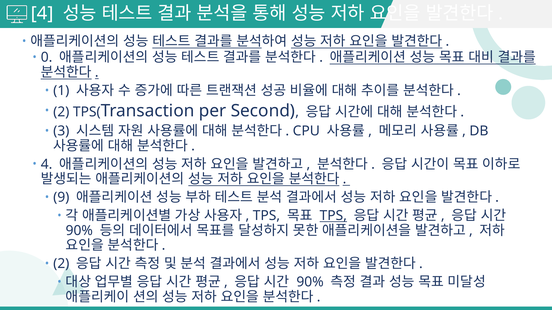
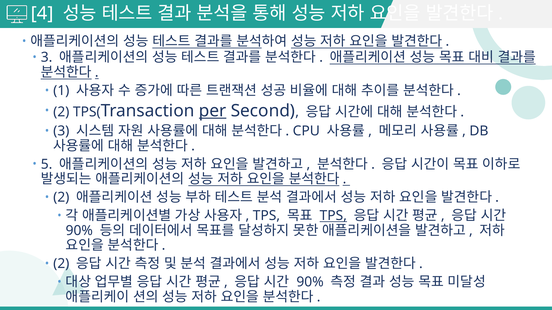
0: 0 -> 3 (47, 57)
per underline: none -> present (213, 111)
4: 4 -> 5 (47, 164)
9: 9 -> 2 (61, 198)
